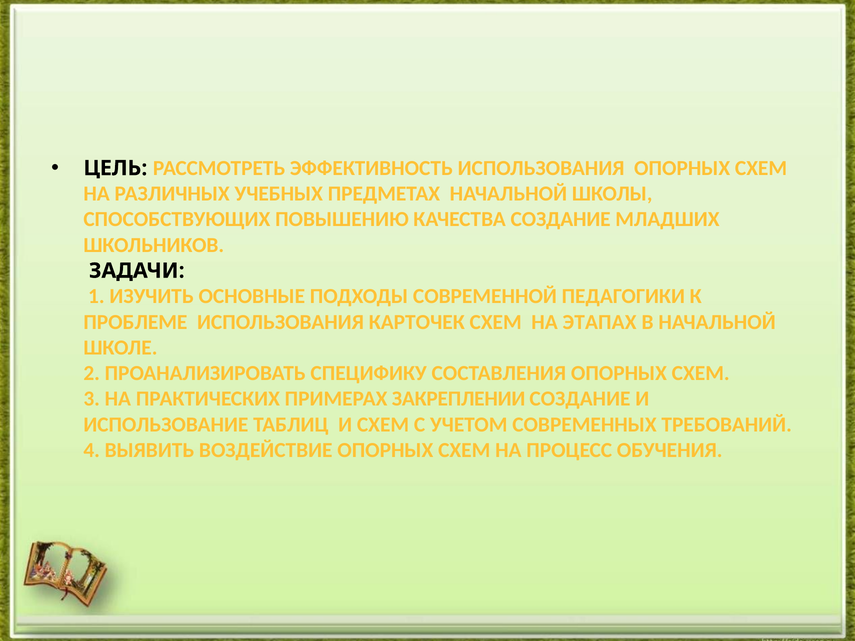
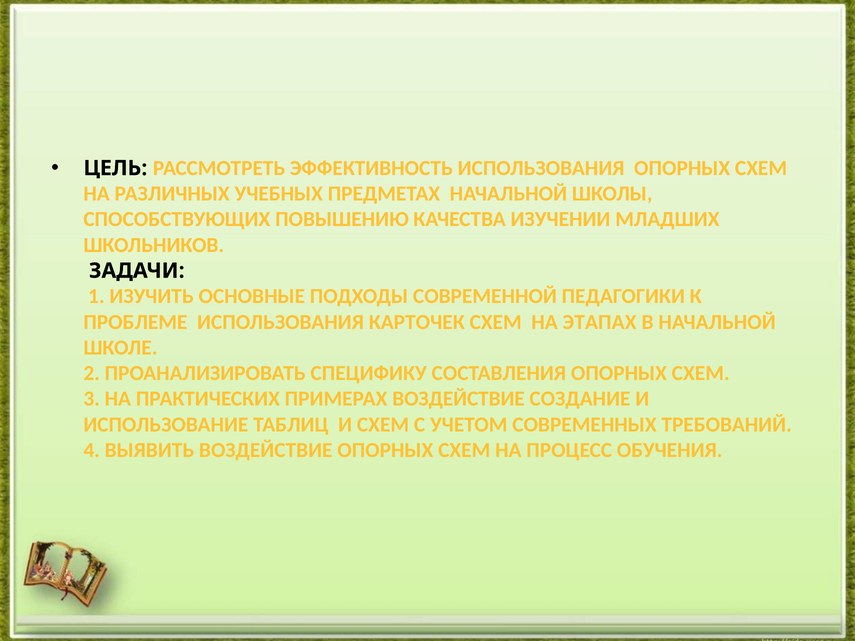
КАЧЕСТВА СОЗДАНИЕ: СОЗДАНИЕ -> ИЗУЧЕНИИ (560, 220)
ПРИМЕРАХ ЗАКРЕПЛЕНИИ: ЗАКРЕПЛЕНИИ -> ВОЗДЕЙСТВИЕ (459, 399)
